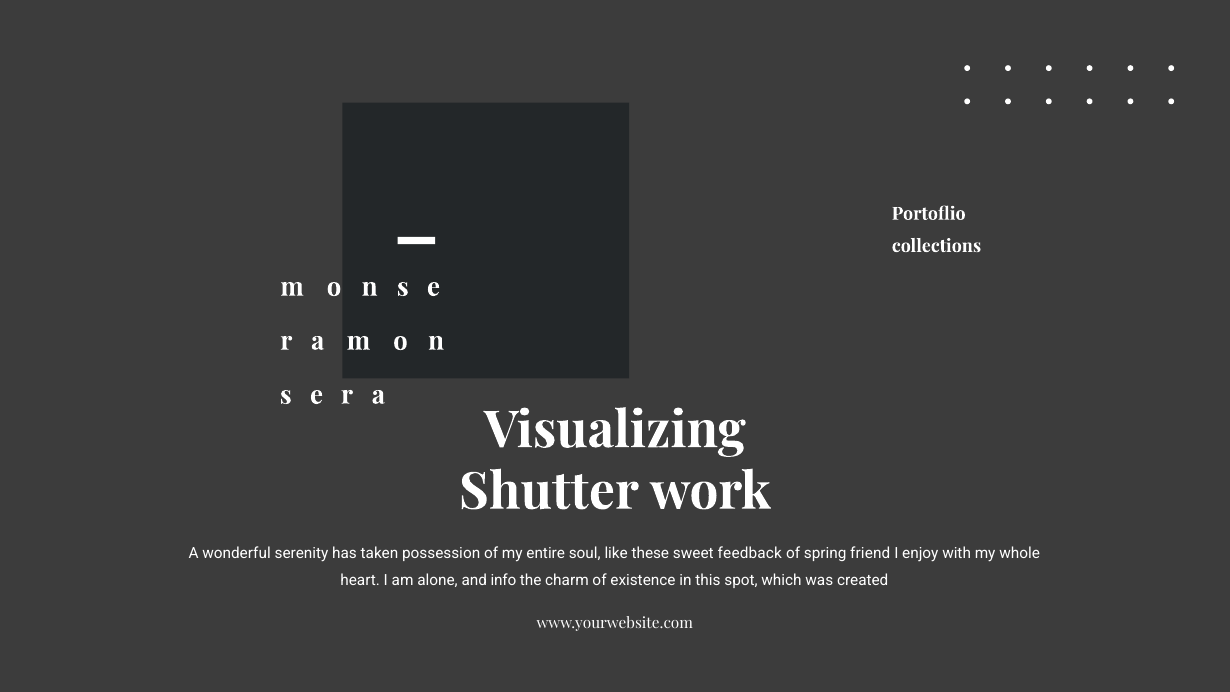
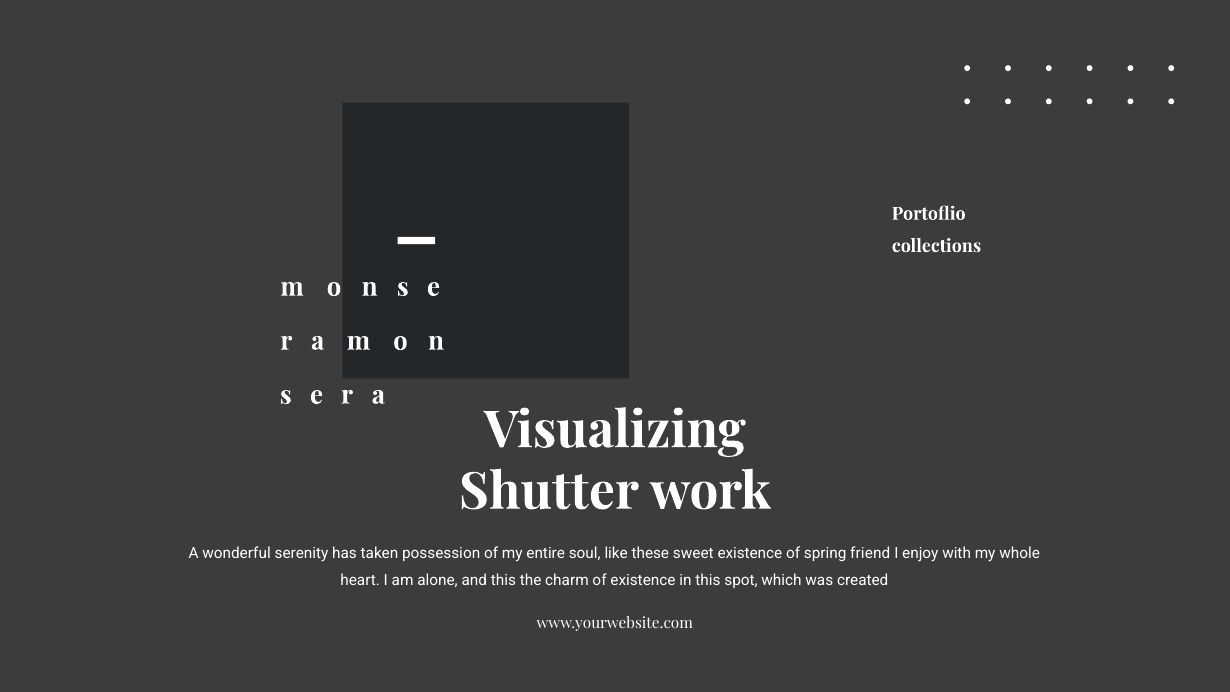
sweet feedback: feedback -> existence (750, 553)
and info: info -> this (503, 581)
